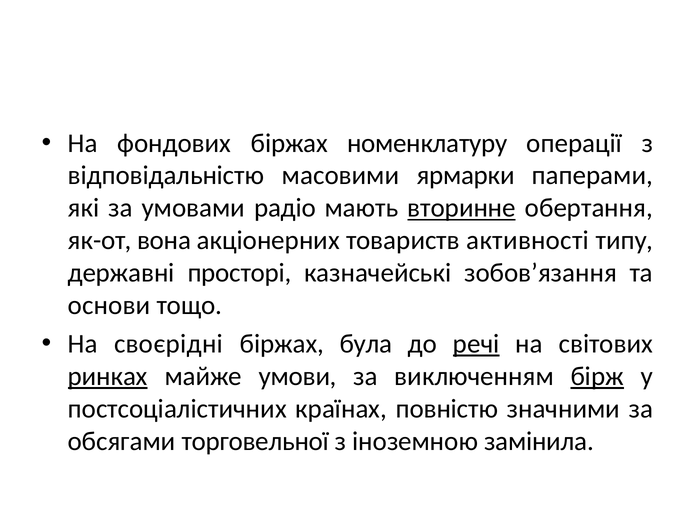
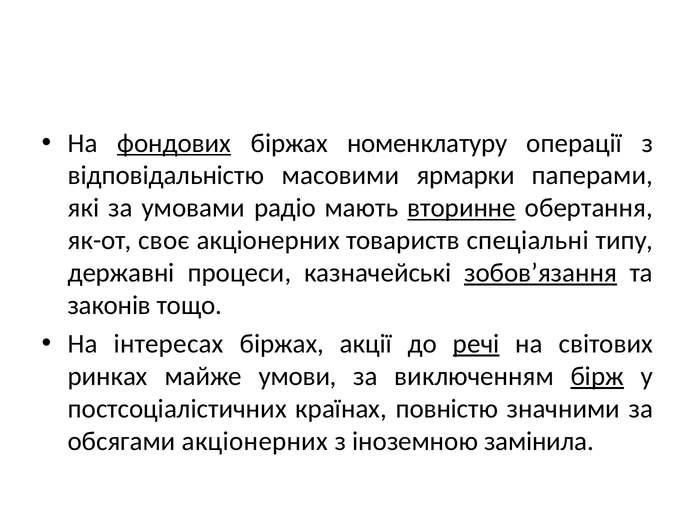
фондових underline: none -> present (174, 143)
вона: вона -> своє (164, 241)
активності: активності -> спеціальні (528, 241)
просторі: просторі -> процеси (239, 273)
зобов’язання underline: none -> present (540, 273)
основи: основи -> законів (109, 305)
своєрідні: своєрідні -> інтересах (169, 344)
була: була -> акції (366, 344)
ринках underline: present -> none (108, 377)
обсягами торговельної: торговельної -> акціонерних (255, 441)
